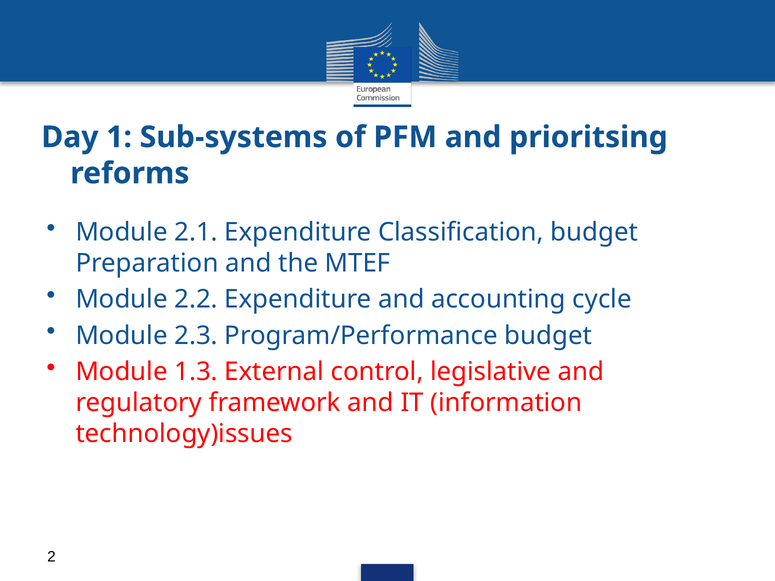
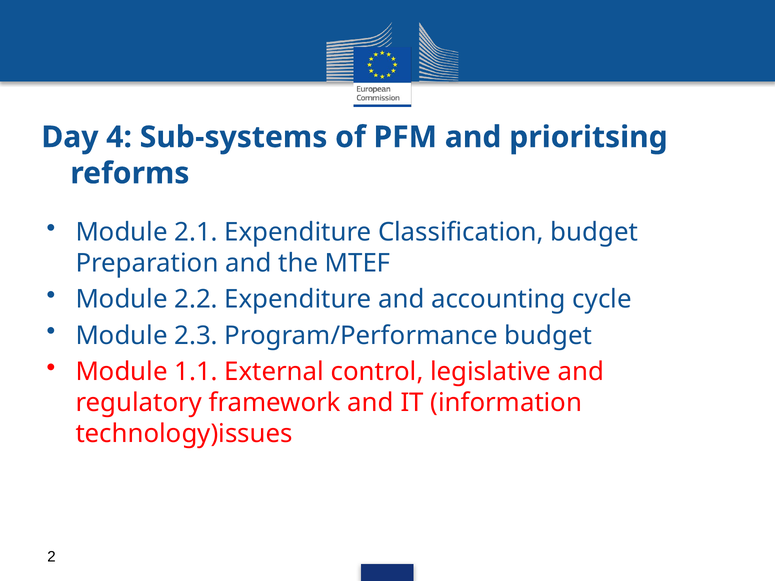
1: 1 -> 4 (119, 137)
1.3: 1.3 -> 1.1 (196, 372)
